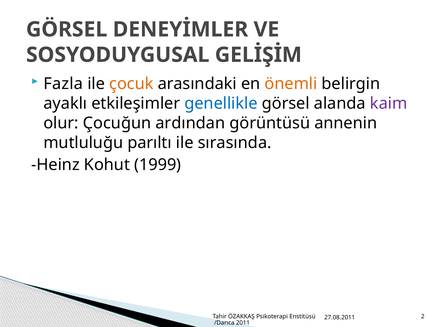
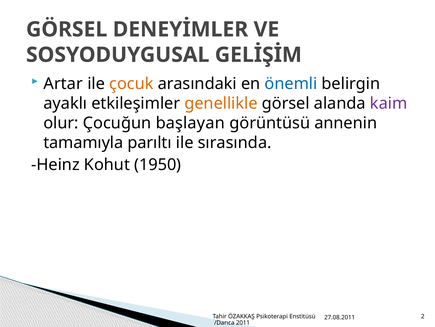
Fazla: Fazla -> Artar (63, 84)
önemli colour: orange -> blue (291, 84)
genellikle colour: blue -> orange (221, 103)
ardından: ardından -> başlayan (190, 123)
mutluluğu: mutluluğu -> tamamıyla (83, 142)
1999: 1999 -> 1950 (158, 164)
